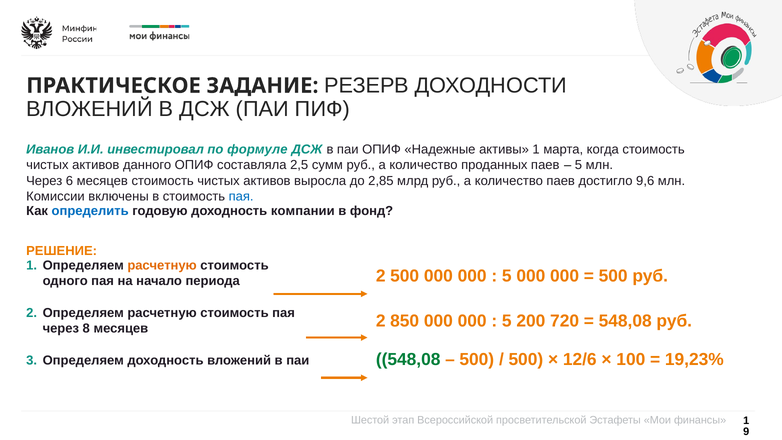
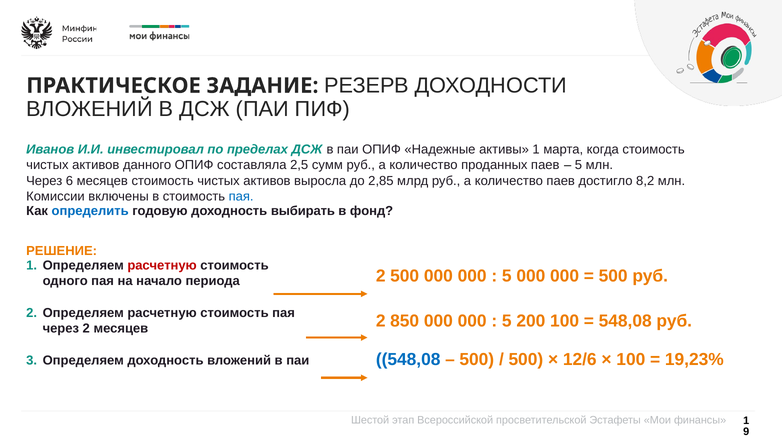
формуле: формуле -> пределах (257, 149)
9,6: 9,6 -> 8,2 (645, 181)
компании: компании -> выбирать (303, 211)
расчетную colour: orange -> red (162, 265)
200 720: 720 -> 100 (565, 321)
через 8: 8 -> 2 (86, 329)
548,08 colour: green -> blue (408, 360)
